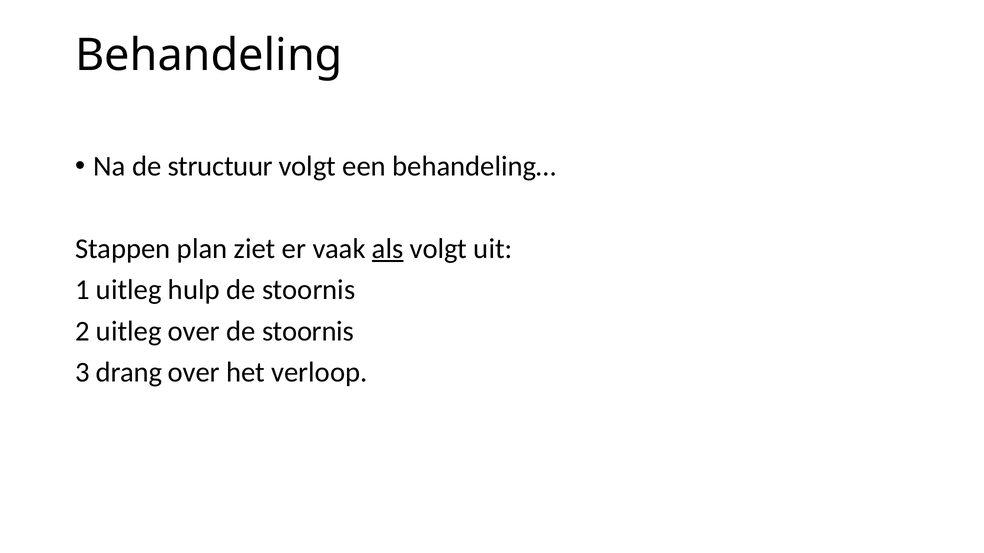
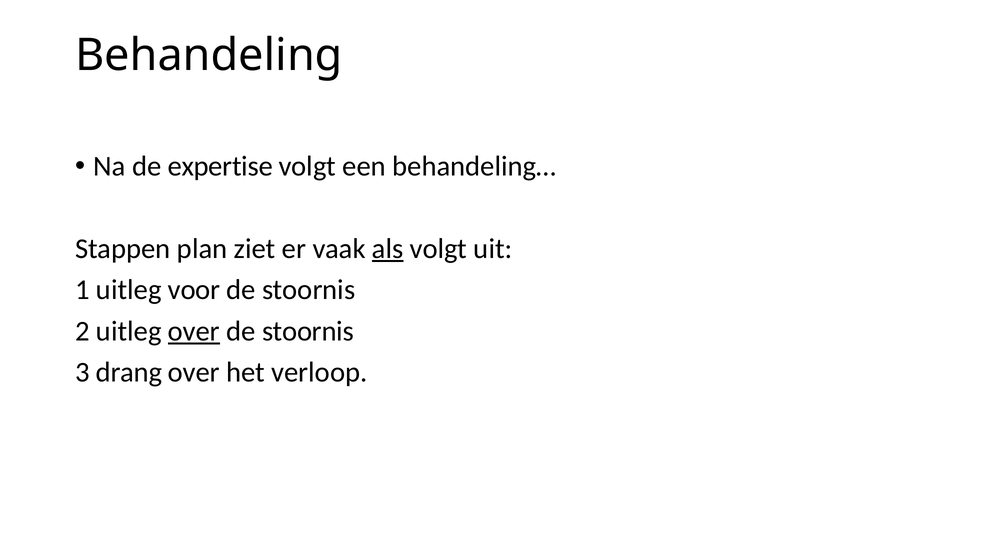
structuur: structuur -> expertise (220, 166)
hulp: hulp -> voor (194, 290)
over underline: none -> present (194, 331)
